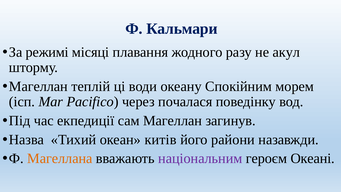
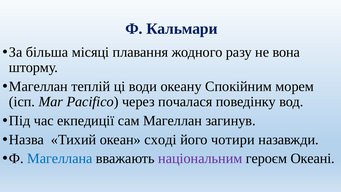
режимі: режимі -> більша (47, 52)
акул: акул -> вона (286, 52)
китів: китів -> сході (161, 139)
райони: райони -> чотири (233, 139)
Магеллана colour: orange -> blue (60, 158)
